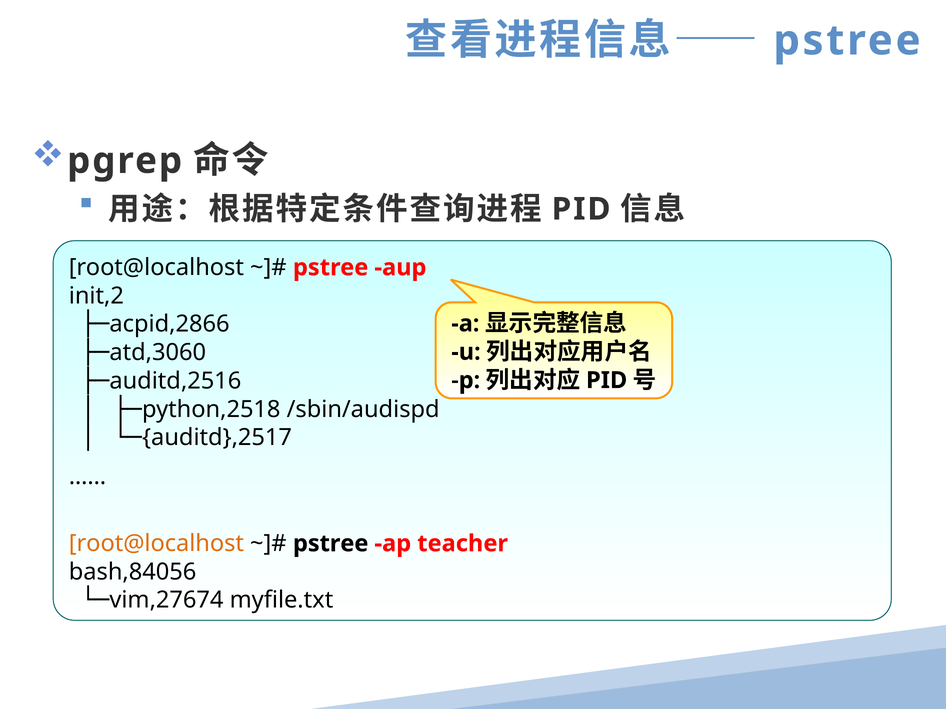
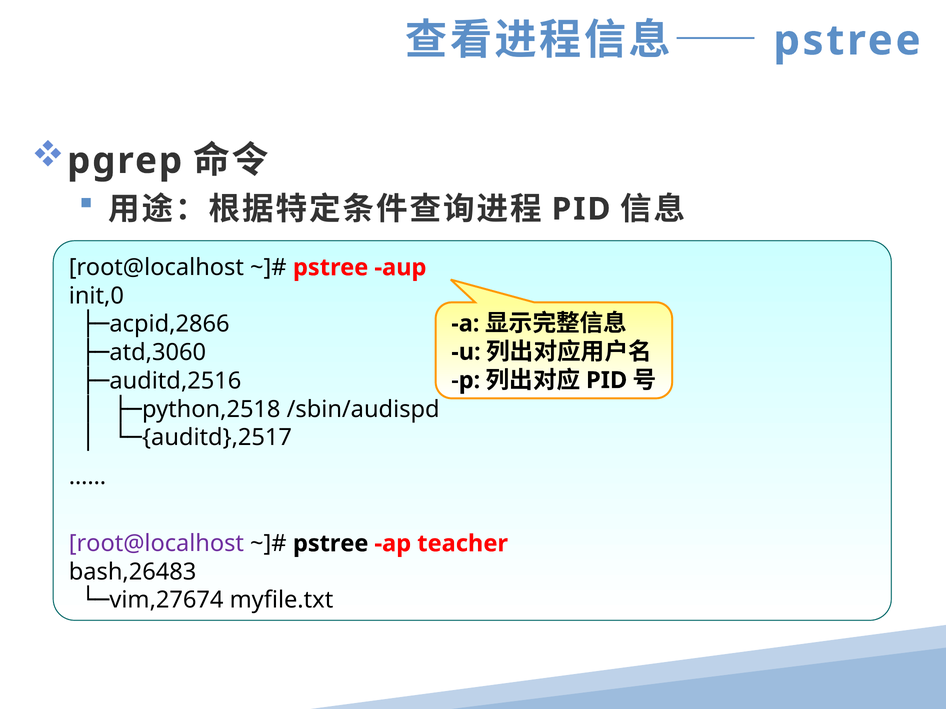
init,2: init,2 -> init,0 (96, 296)
root@localhost colour: orange -> purple (156, 544)
bash,84056: bash,84056 -> bash,26483 (133, 572)
